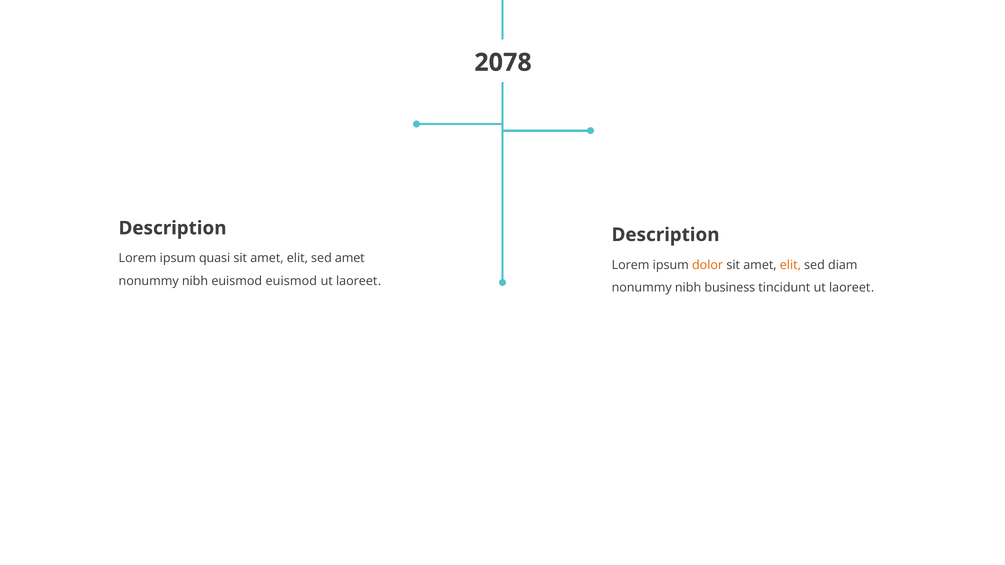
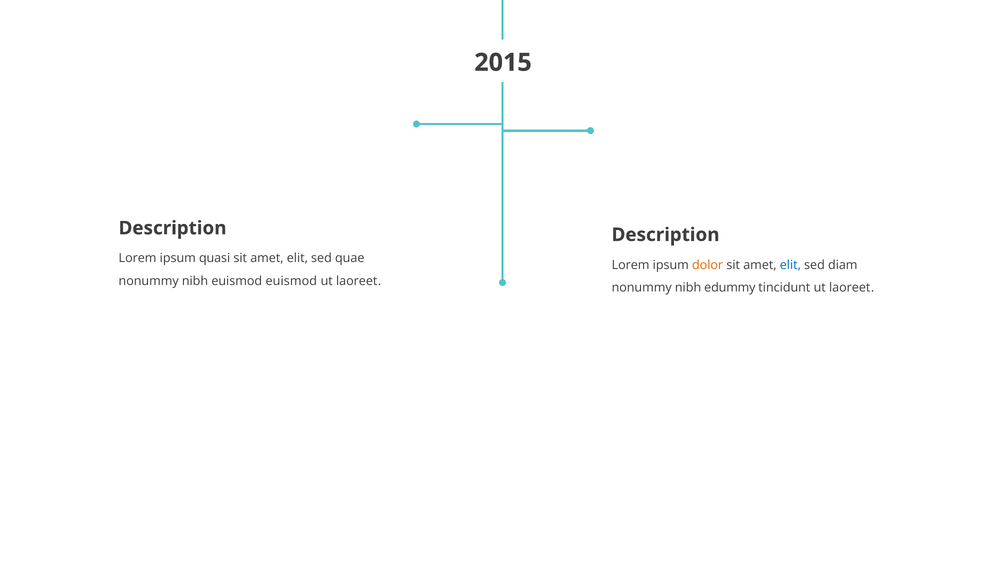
2078: 2078 -> 2015 (503, 63)
sed amet: amet -> quae (350, 258)
elit colour: orange -> blue (790, 265)
business: business -> edummy (730, 288)
